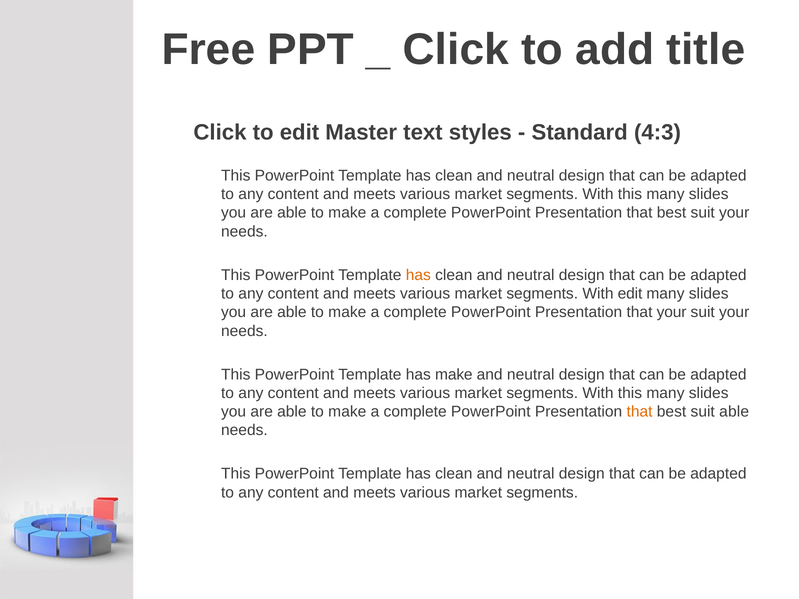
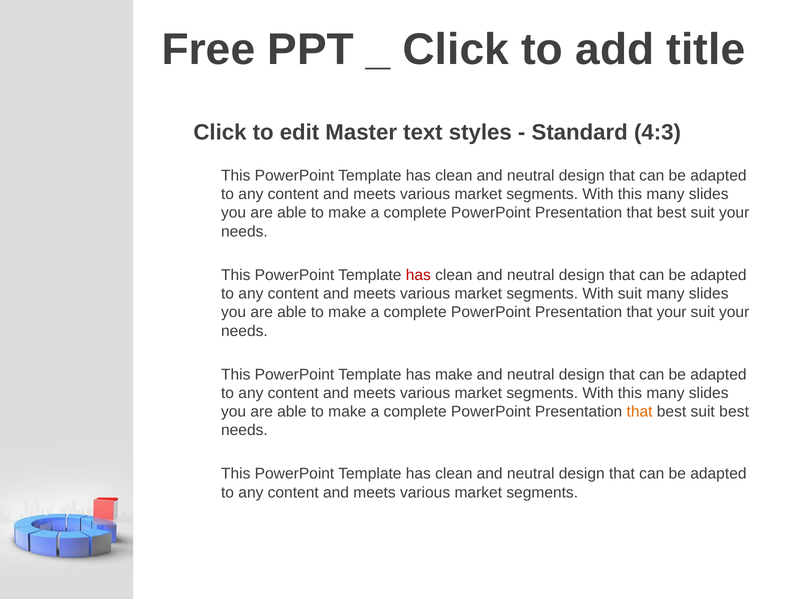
has colour: orange -> red (418, 275)
With edit: edit -> suit (630, 294)
suit able: able -> best (734, 412)
